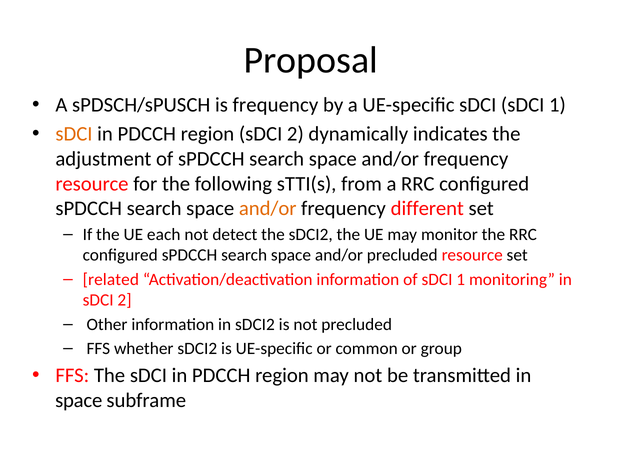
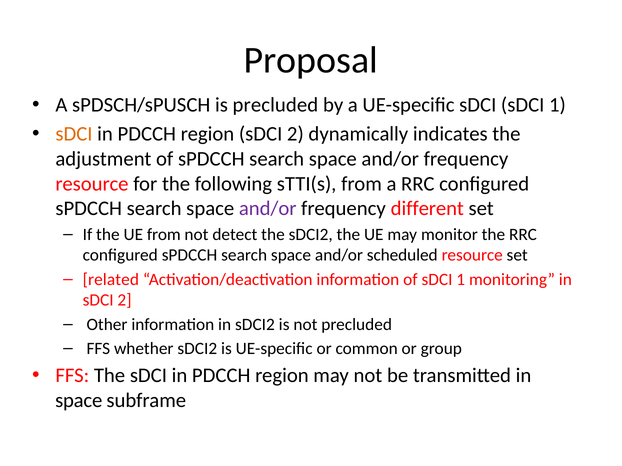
is frequency: frequency -> precluded (275, 105)
and/or colour: orange -> purple (268, 209)
UE each: each -> from (164, 235)
and/or precluded: precluded -> scheduled (402, 256)
